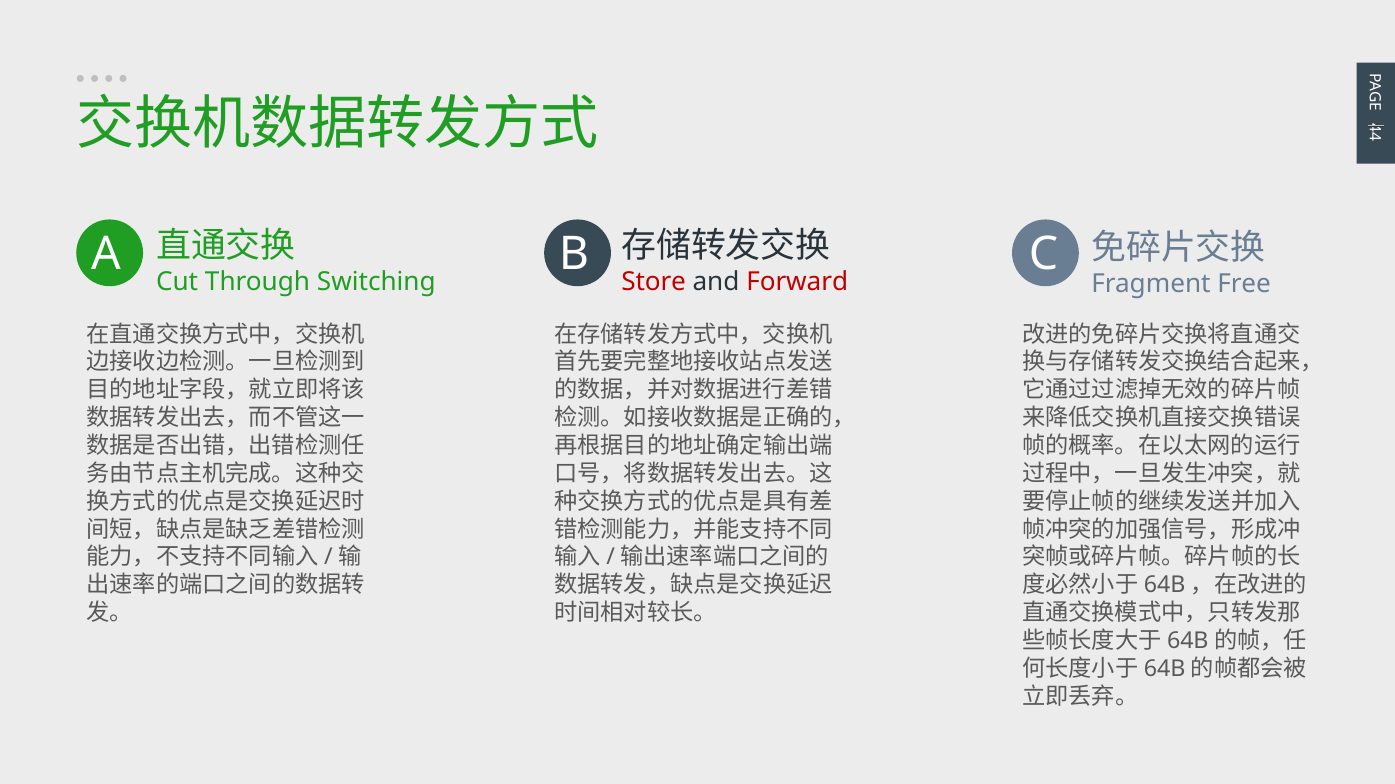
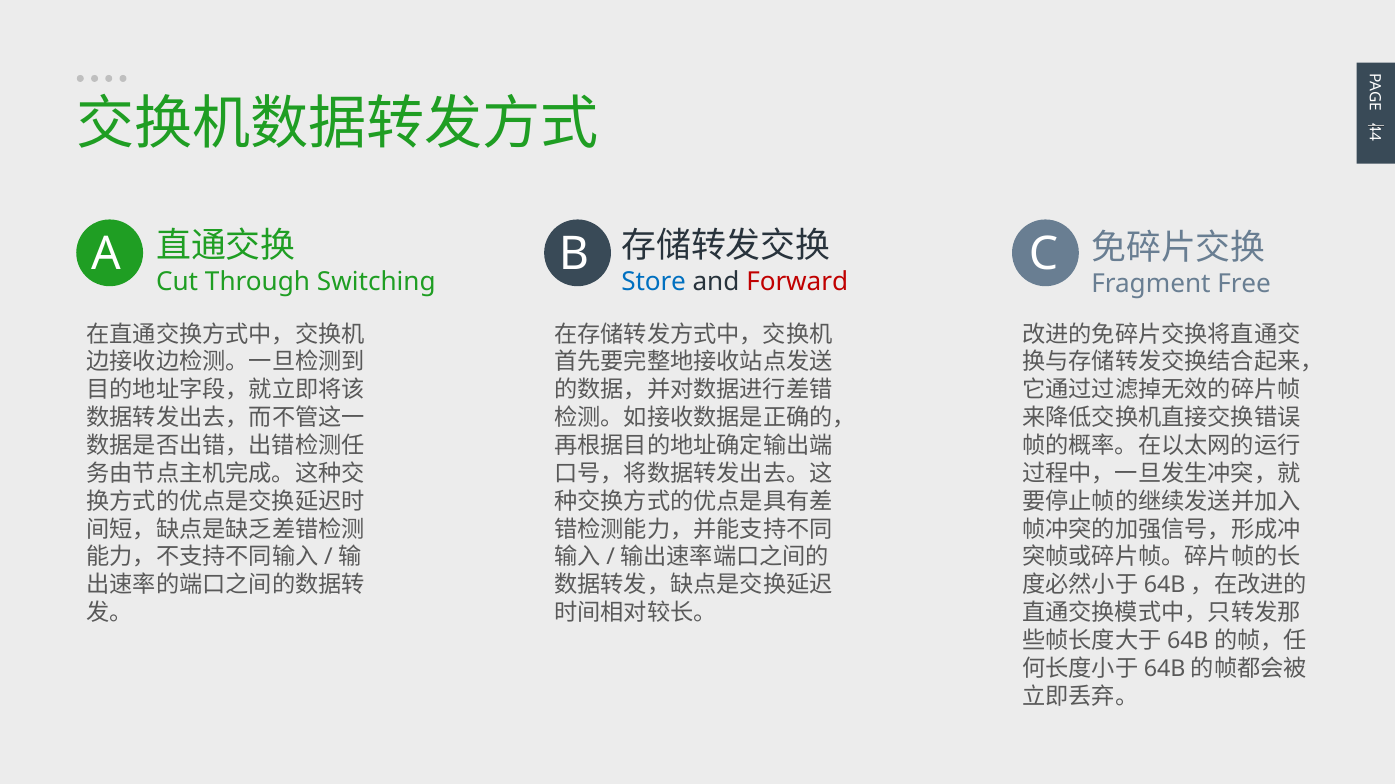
Store colour: red -> blue (654, 282)
